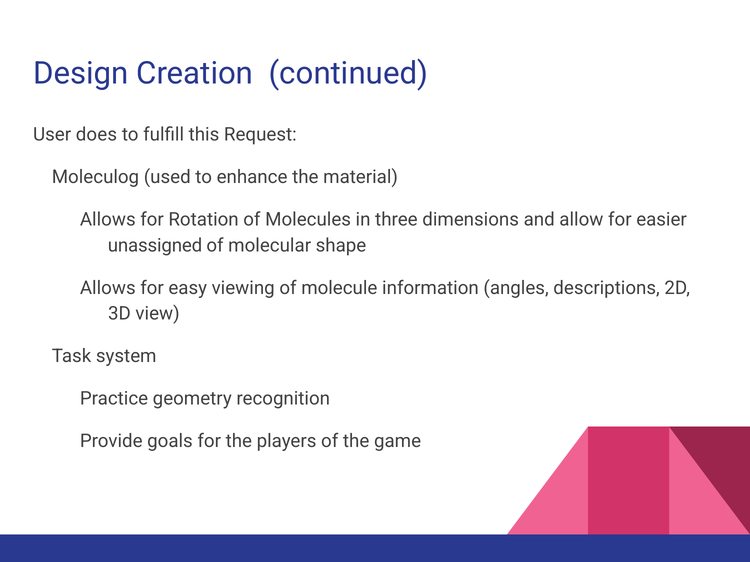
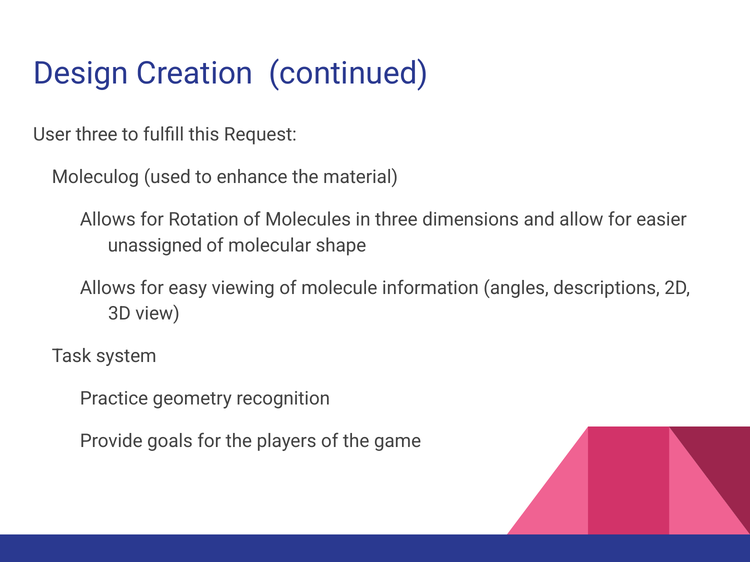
User does: does -> three (97, 135)
